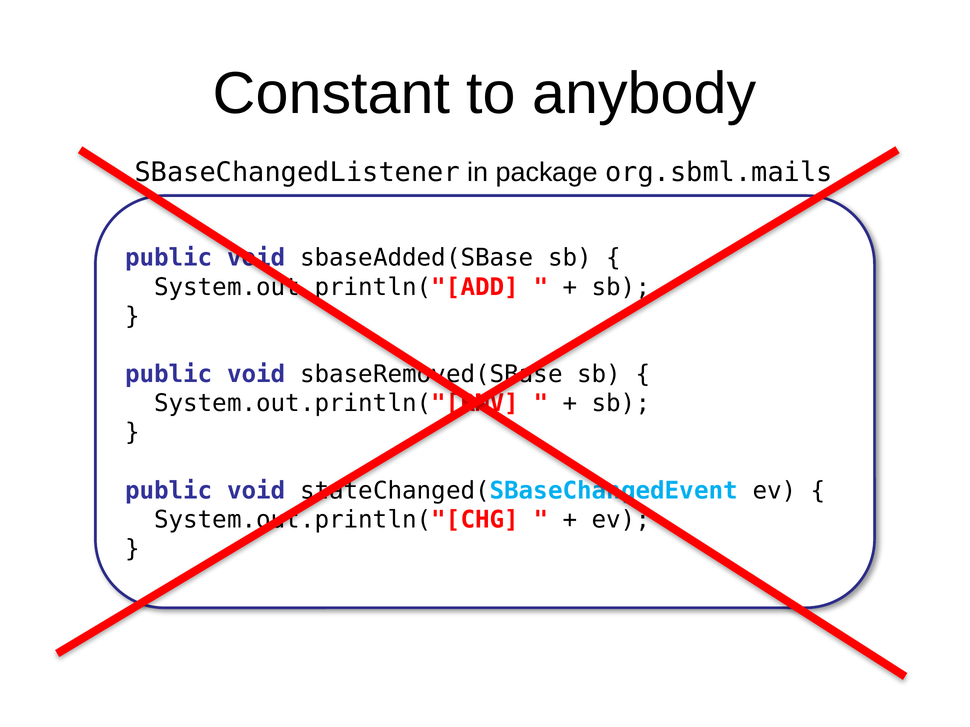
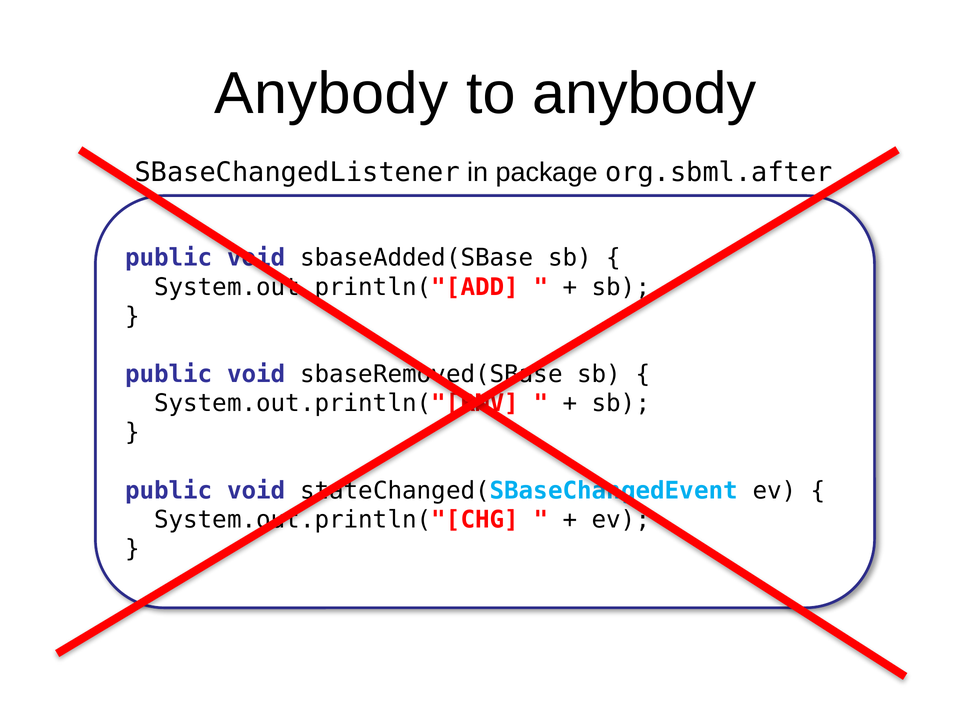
Constant: Constant -> Anybody (331, 94)
org.sbml.mails: org.sbml.mails -> org.sbml.after (719, 173)
